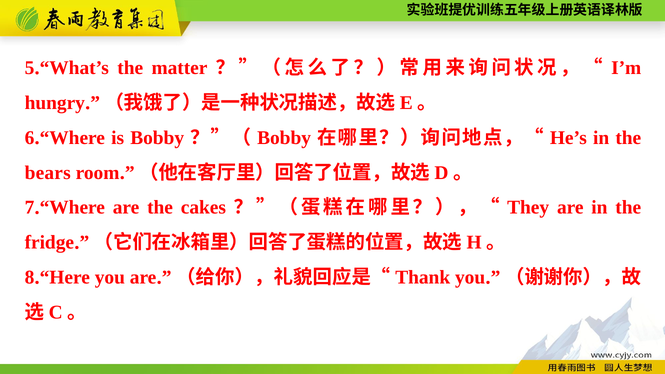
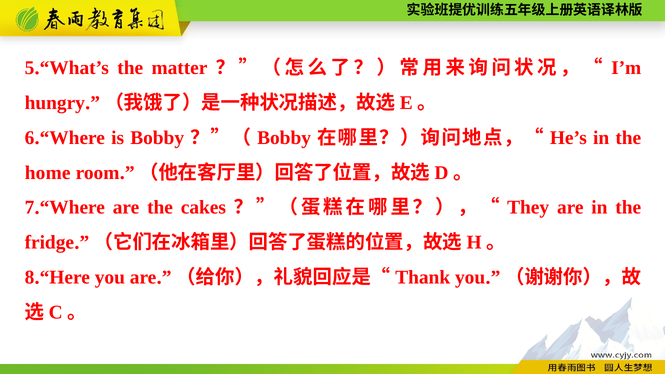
bears: bears -> home (48, 173)
